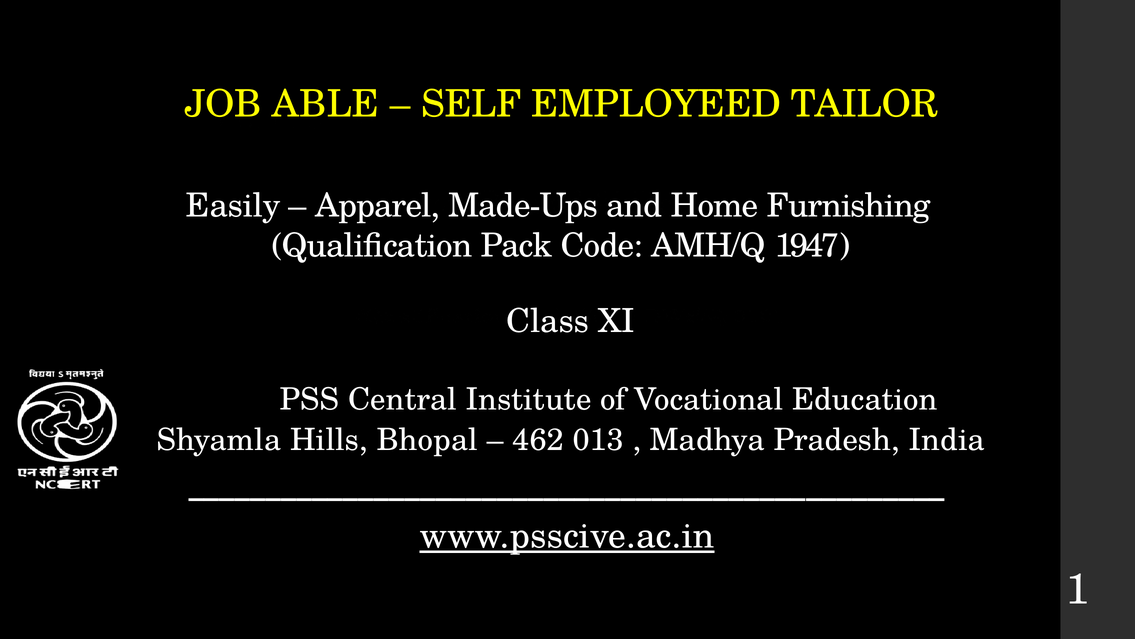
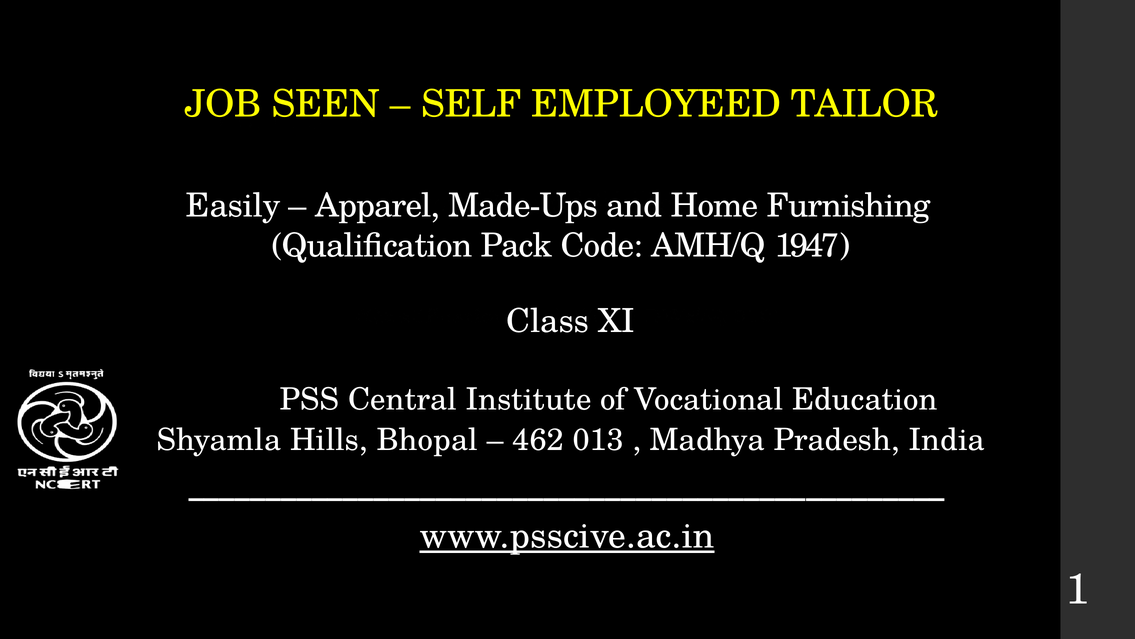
ABLE: ABLE -> SEEN (326, 104)
